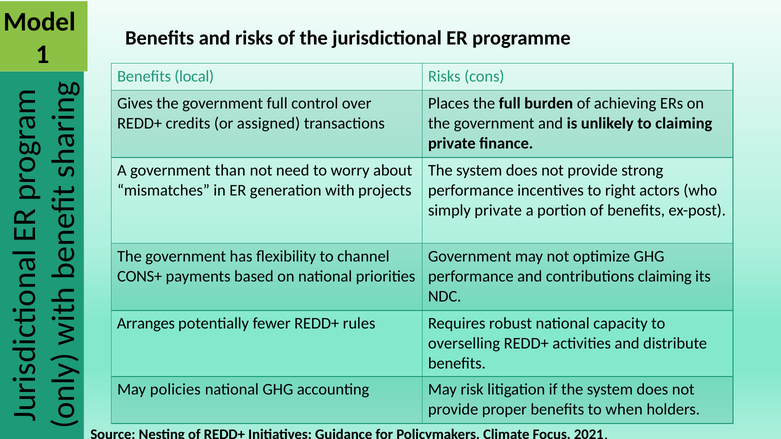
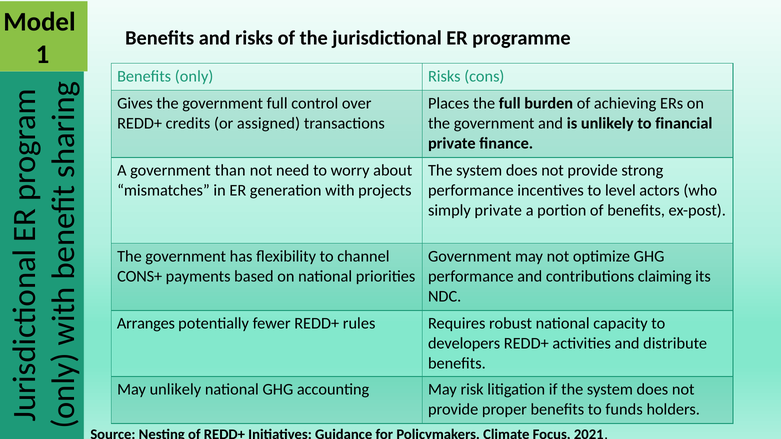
local: local -> only (194, 76)
to claiming: claiming -> financial (684, 123)
right: right -> level (620, 191)
overselling: overselling -> developers (464, 344)
May policies: policies -> unlikely (175, 390)
when: when -> funds (624, 410)
